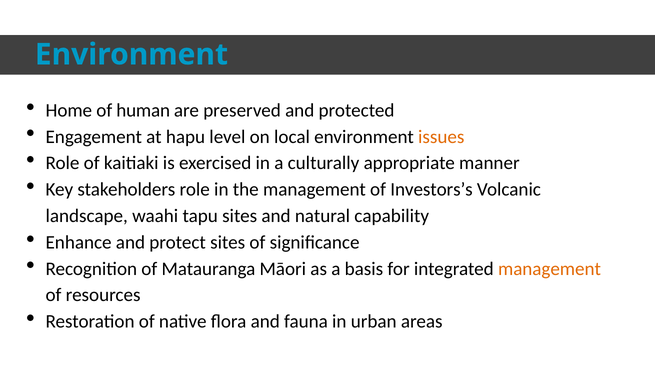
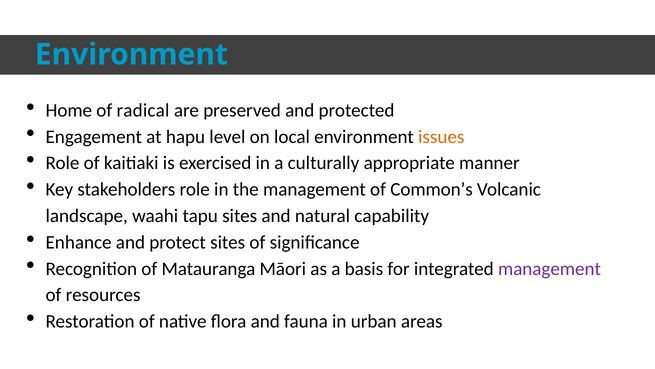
human: human -> radical (143, 110)
Investors’s: Investors’s -> Common’s (432, 189)
management colour: orange -> purple (549, 268)
